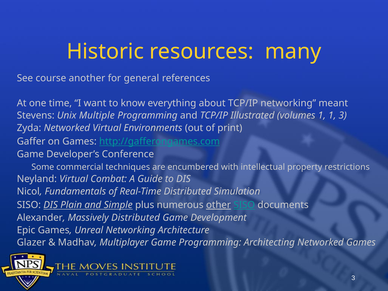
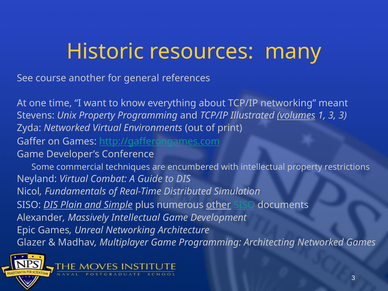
Unix Multiple: Multiple -> Property (97, 116)
volumes underline: none -> present (296, 116)
1 1: 1 -> 3 (332, 116)
Massively Distributed: Distributed -> Intellectual (136, 218)
